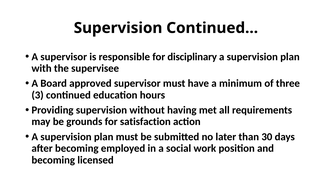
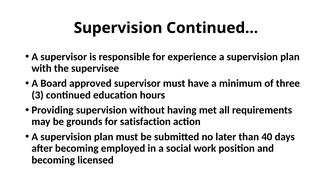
disciplinary: disciplinary -> experience (192, 57)
30: 30 -> 40 (267, 137)
